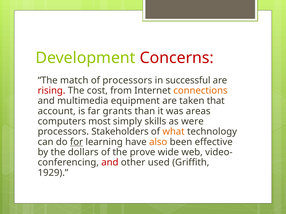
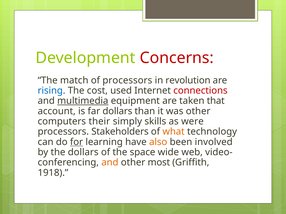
successful: successful -> revolution (188, 81)
rising colour: red -> blue (52, 91)
from: from -> used (121, 91)
connections colour: orange -> red (200, 91)
multimedia underline: none -> present (83, 101)
far grants: grants -> dollars (117, 111)
was areas: areas -> other (198, 111)
most: most -> their (99, 122)
effective: effective -> involved (214, 142)
prove: prove -> space (143, 153)
and colour: red -> orange (110, 163)
used: used -> most (159, 163)
1929: 1929 -> 1918 (53, 173)
